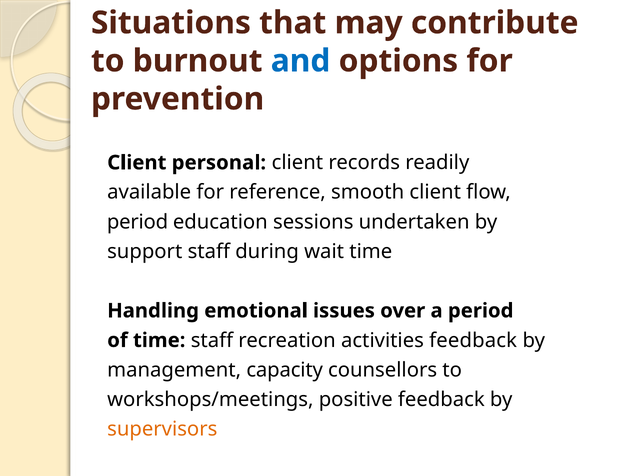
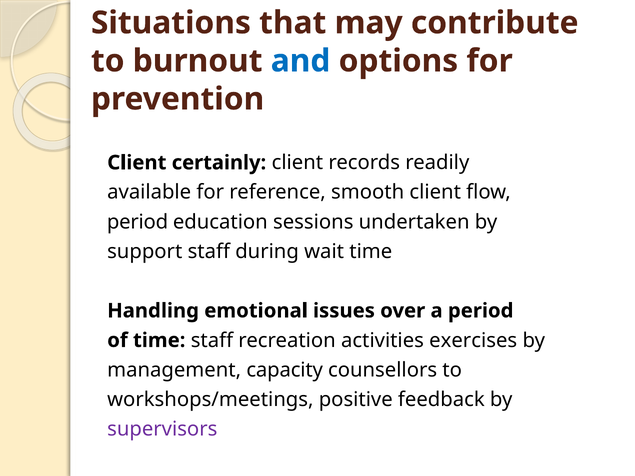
personal: personal -> certainly (219, 163)
activities feedback: feedback -> exercises (473, 341)
supervisors colour: orange -> purple (162, 429)
